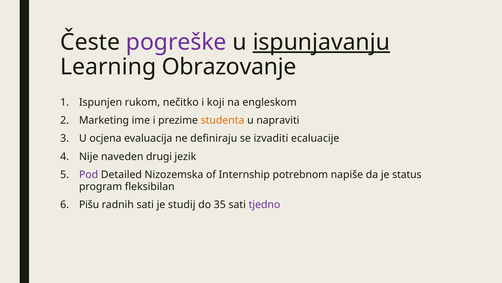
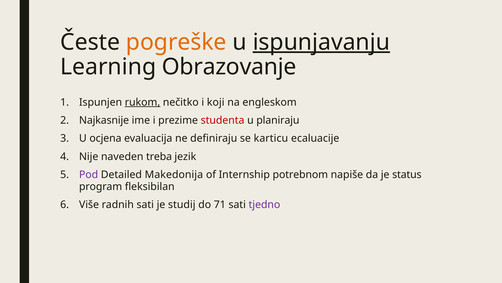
pogreške colour: purple -> orange (176, 42)
rukom underline: none -> present (142, 102)
Marketing: Marketing -> Najkasnije (104, 120)
studenta colour: orange -> red (223, 120)
napraviti: napraviti -> planiraju (278, 120)
izvaditi: izvaditi -> karticu (271, 138)
drugi: drugi -> treba (159, 156)
Nizozemska: Nizozemska -> Makedonija (174, 174)
Pišu: Pišu -> Više (89, 204)
35: 35 -> 71 (220, 204)
